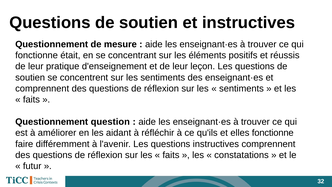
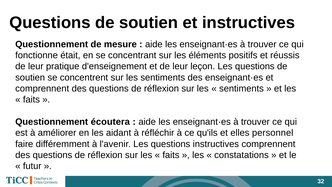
question: question -> écoutera (110, 122)
elles fonctionne: fonctionne -> personnel (273, 133)
